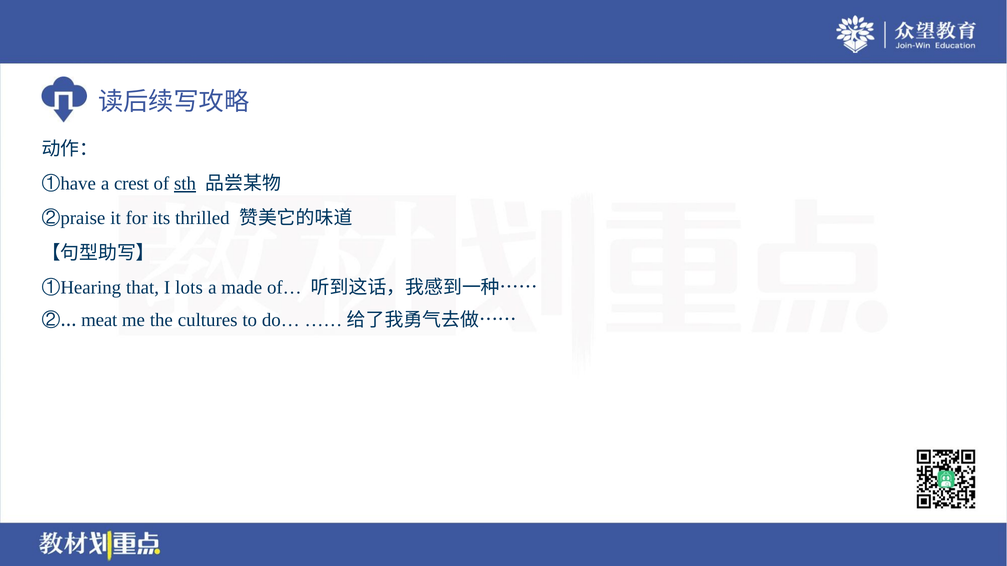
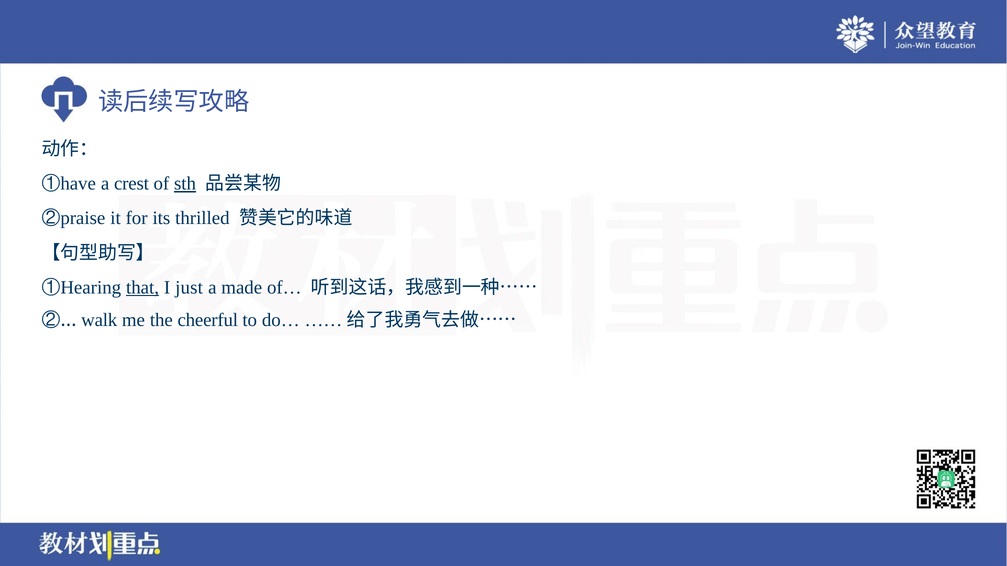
that underline: none -> present (143, 288)
lots: lots -> just (189, 288)
meat: meat -> walk (99, 320)
cultures: cultures -> cheerful (208, 320)
